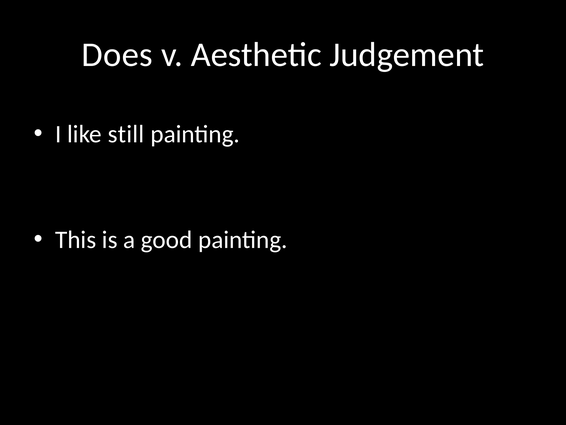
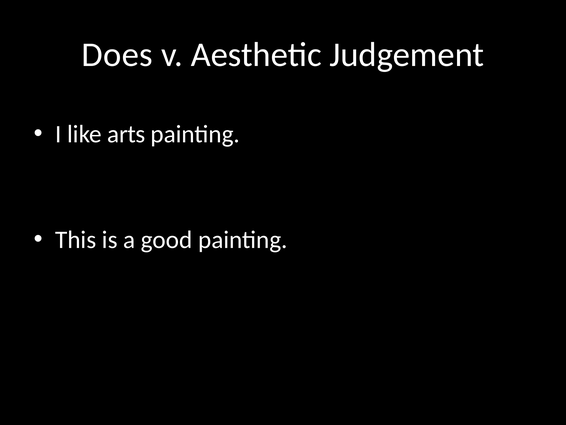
still: still -> arts (126, 134)
